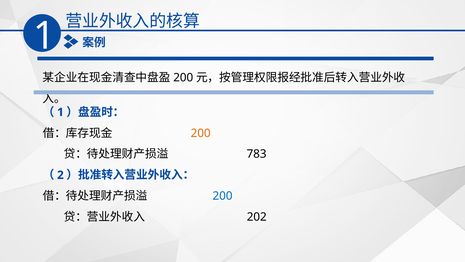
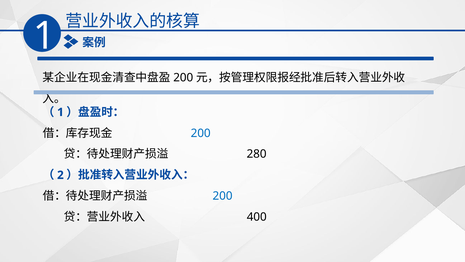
200 colour: orange -> blue (201, 133)
783: 783 -> 280 (257, 154)
202: 202 -> 400 (257, 217)
